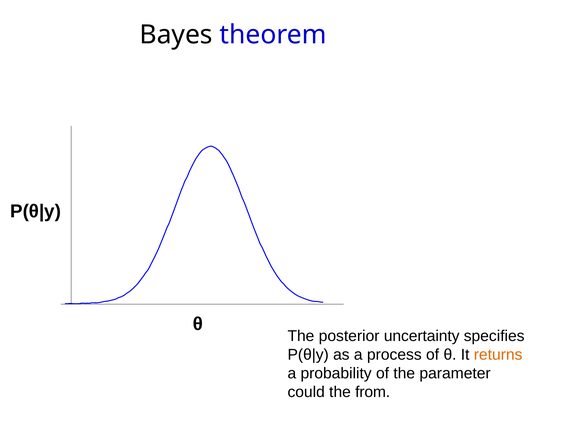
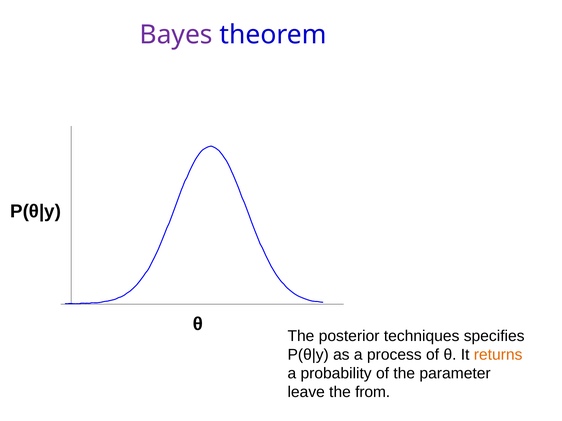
Bayes colour: black -> purple (176, 35)
uncertainty: uncertainty -> techniques (422, 336)
could: could -> leave (306, 393)
